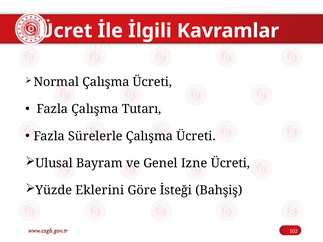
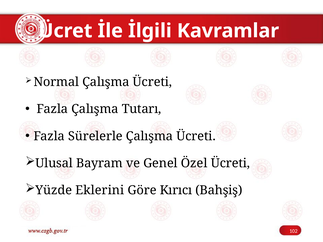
Izne: Izne -> Özel (194, 163)
İsteği: İsteği -> Kırıcı (176, 191)
